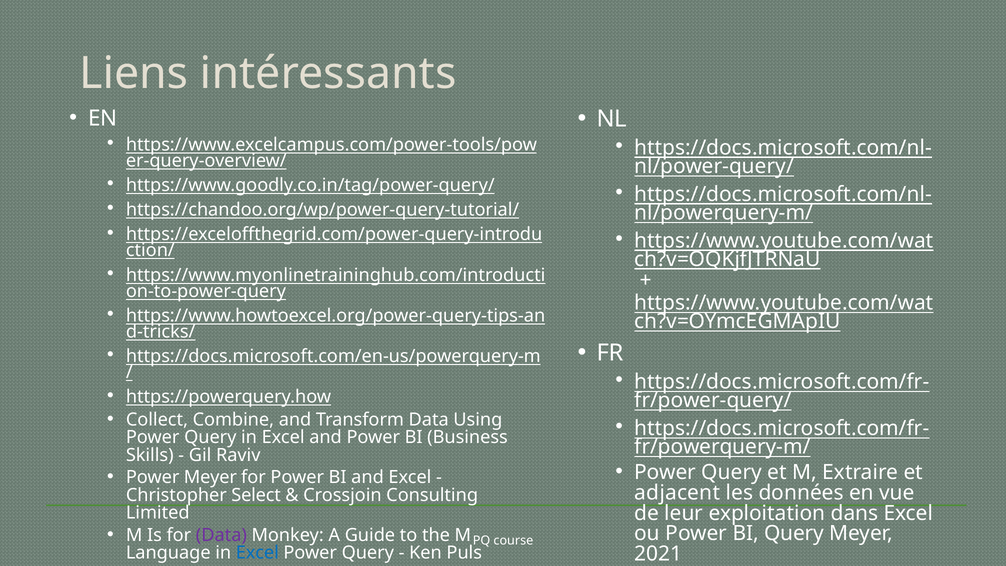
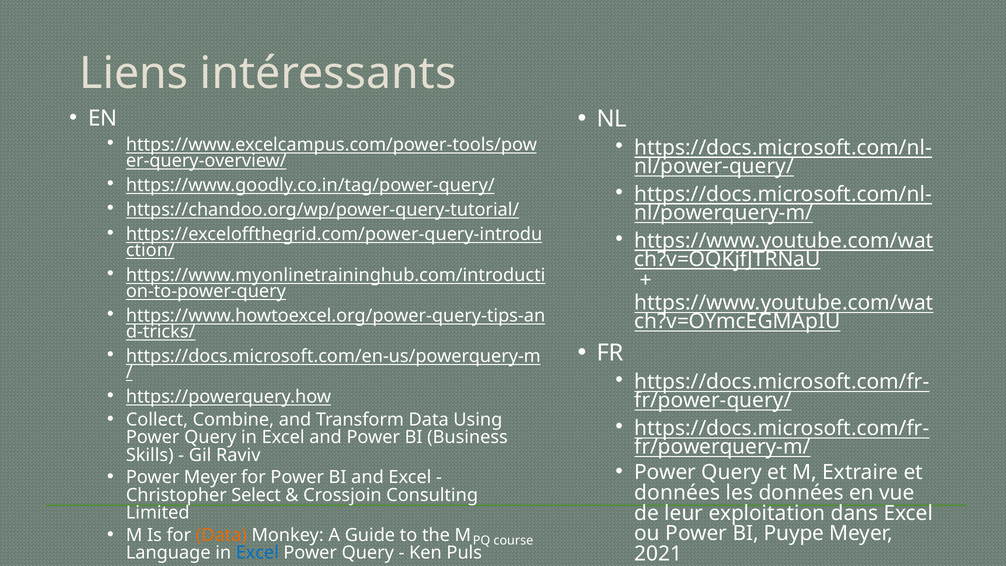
adjacent: adjacent -> données (677, 493)
Data colour: purple -> orange (221, 535)
BI Query: Query -> Puype (794, 533)
